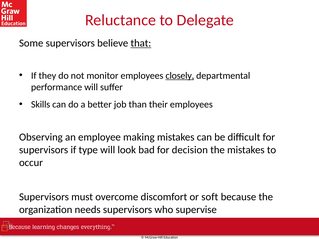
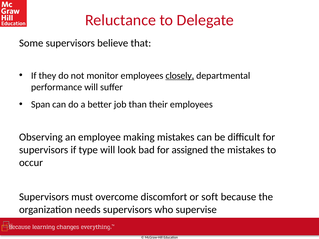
that underline: present -> none (141, 43)
Skills: Skills -> Span (41, 104)
decision: decision -> assigned (190, 150)
